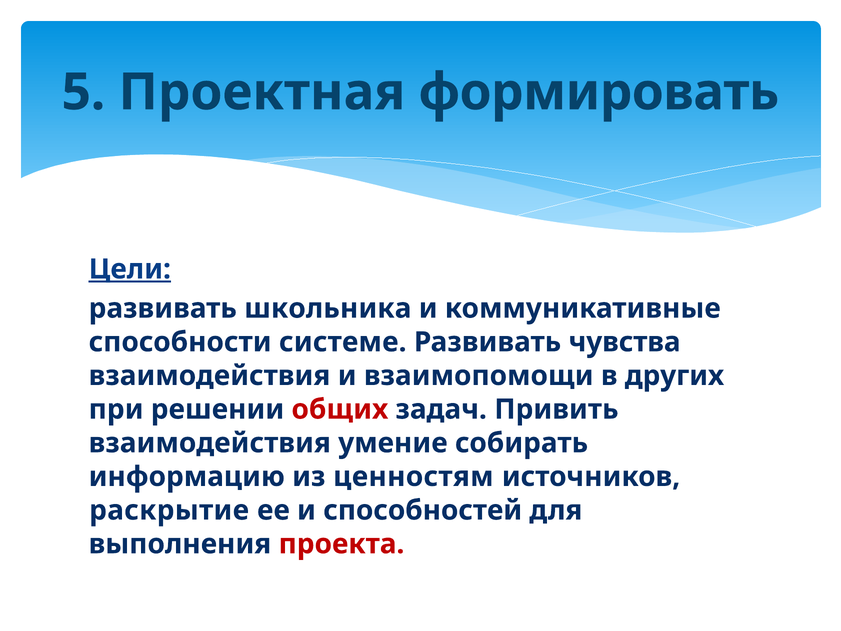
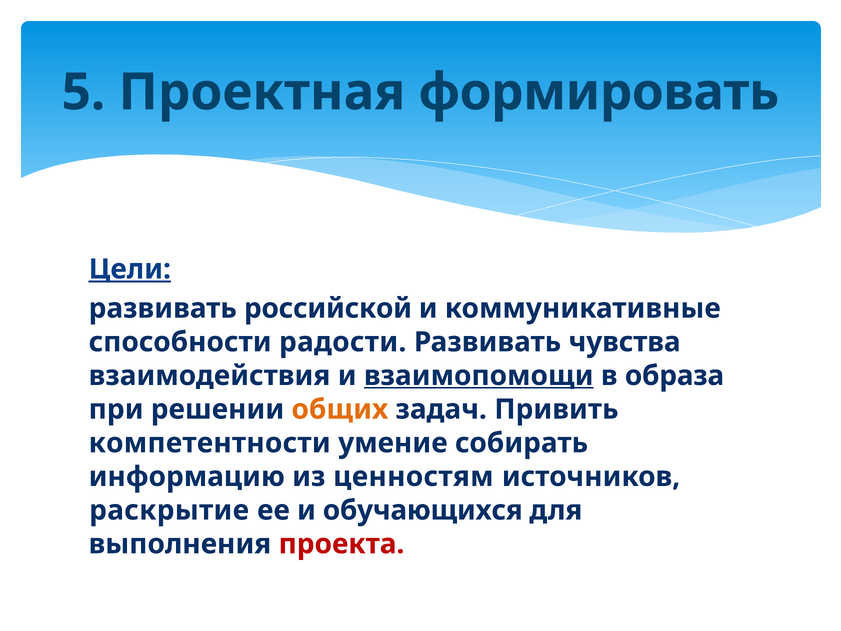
школьника: школьника -> российской (328, 308)
системе: системе -> радости (343, 342)
взаимопомощи underline: none -> present (479, 376)
других: других -> образа (675, 376)
общих colour: red -> orange (340, 409)
взаимодействия: взаимодействия -> компетентности (210, 443)
способностей: способностей -> обучающихся (423, 510)
